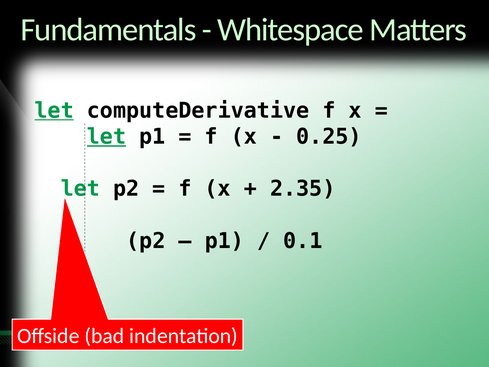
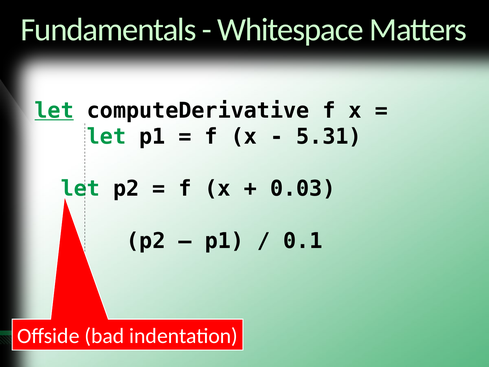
let underline: present -> none (107, 137)
0.25: 0.25 -> 5.31 (329, 137)
2.35: 2.35 -> 0.03 (303, 189)
